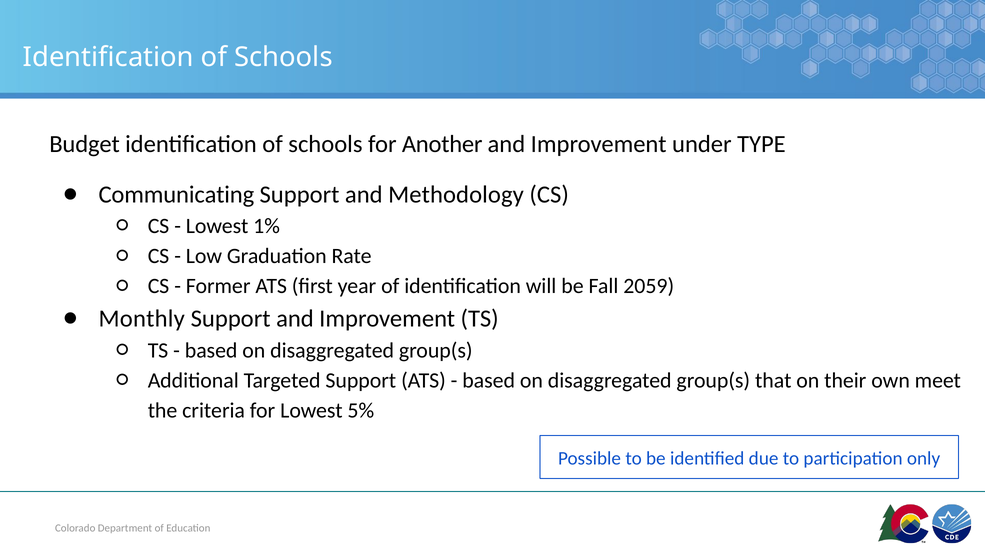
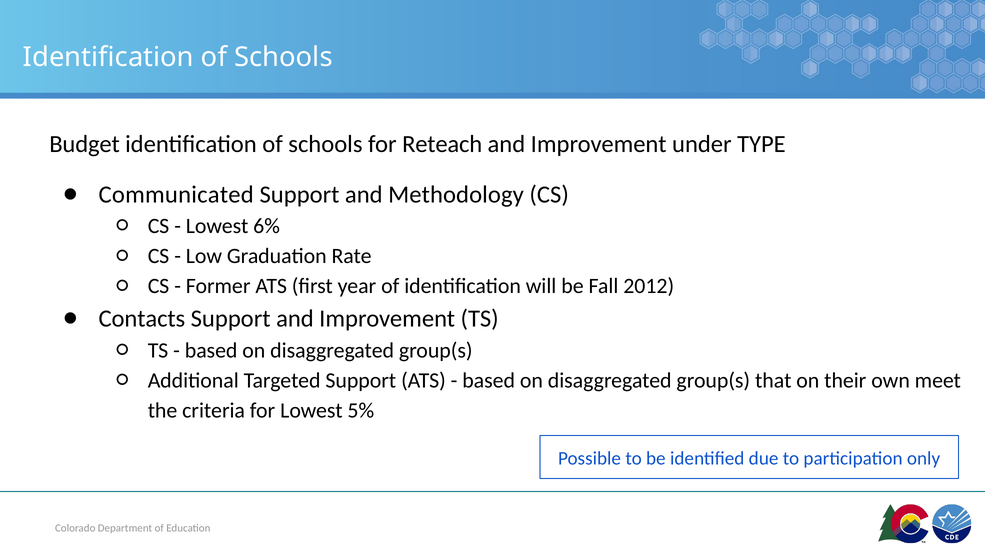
Another: Another -> Reteach (442, 144)
Communicating: Communicating -> Communicated (176, 194)
1%: 1% -> 6% (267, 226)
2059: 2059 -> 2012 (649, 286)
Monthly: Monthly -> Contacts (142, 319)
